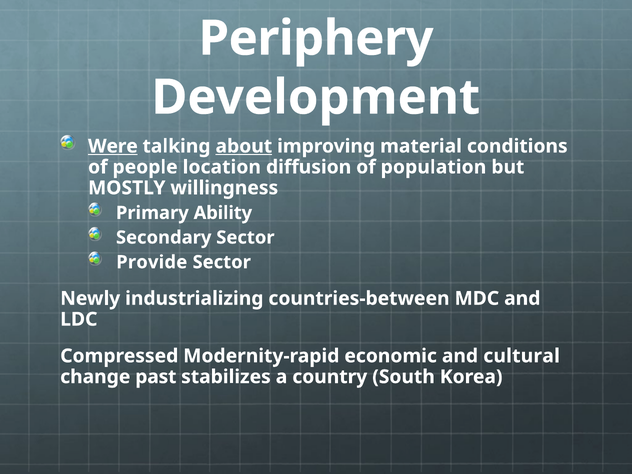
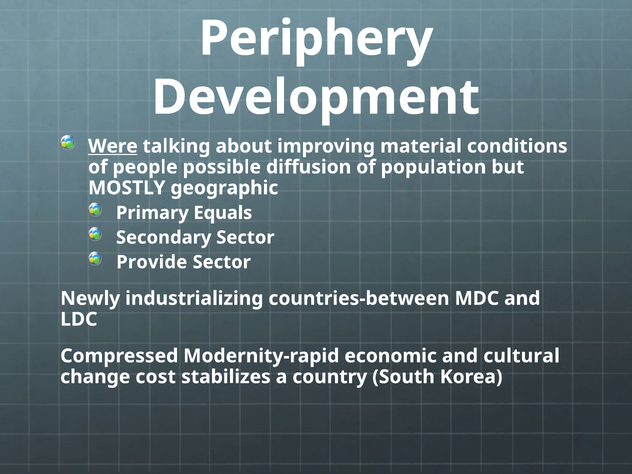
about underline: present -> none (244, 146)
location: location -> possible (222, 167)
willingness: willingness -> geographic (224, 188)
Ability: Ability -> Equals (223, 213)
past: past -> cost (156, 377)
